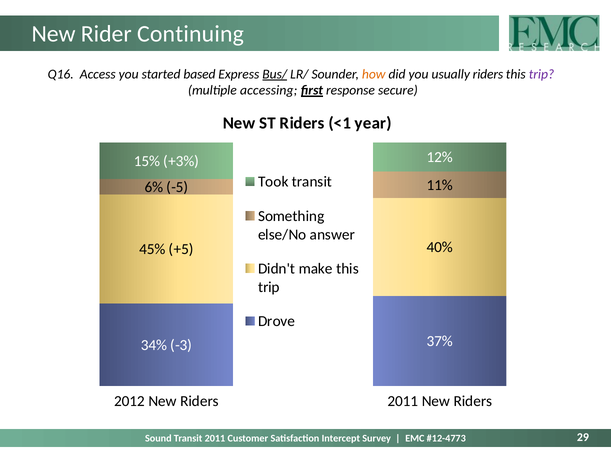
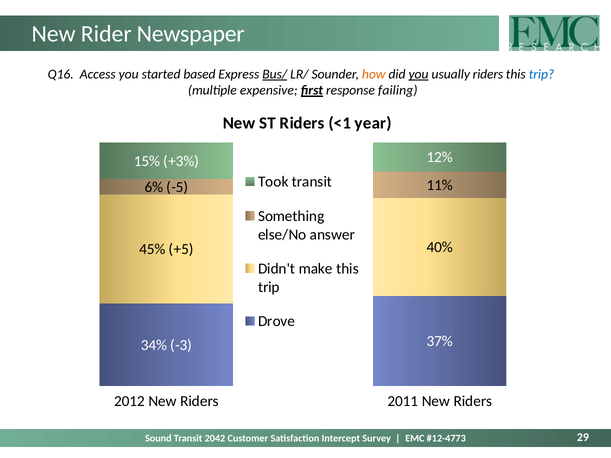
Continuing: Continuing -> Newspaper (191, 34)
you underline: none -> present (419, 74)
trip colour: purple -> blue (542, 74)
accessing: accessing -> expensive (269, 91)
secure: secure -> failing (398, 91)
Transit 2011: 2011 -> 2042 (215, 439)
